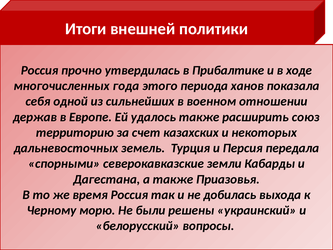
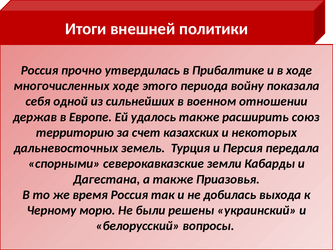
многочисленных года: года -> ходе (126, 86)
ханов: ханов -> войну (247, 86)
